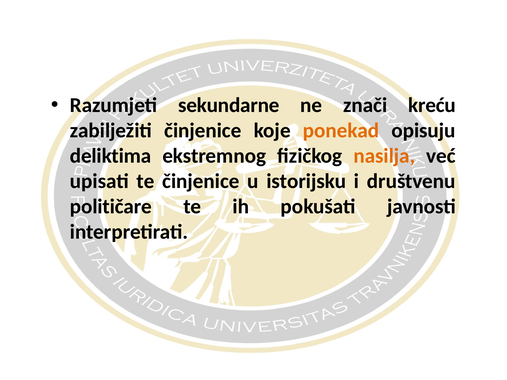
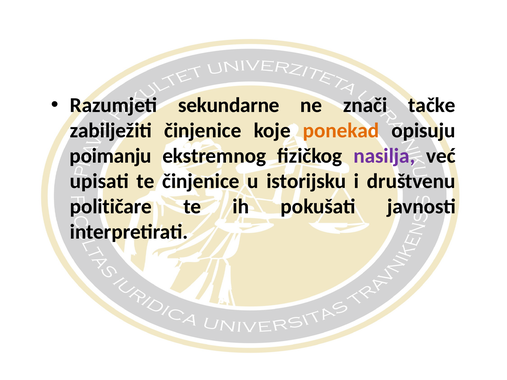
kreću: kreću -> tačke (432, 105)
deliktima: deliktima -> poimanju (111, 156)
nasilja colour: orange -> purple (384, 156)
